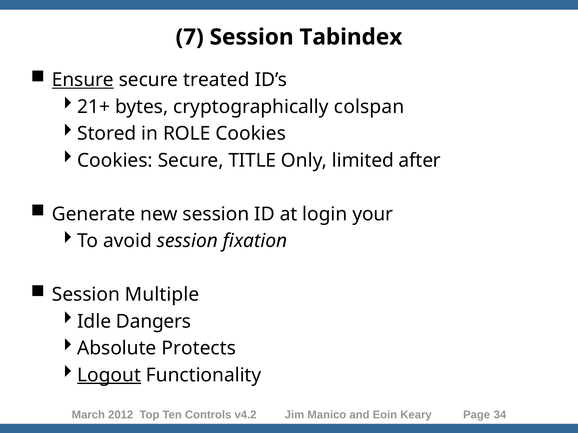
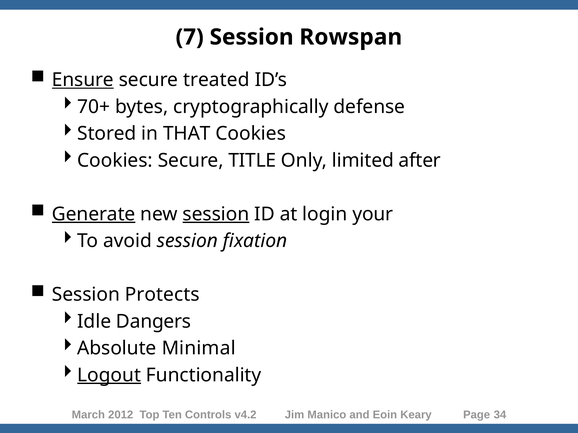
Tabindex: Tabindex -> Rowspan (351, 37)
21+: 21+ -> 70+ (94, 107)
colspan: colspan -> defense (369, 107)
ROLE: ROLE -> THAT (187, 134)
Generate underline: none -> present (94, 214)
session underline: none -> present (216, 214)
Multiple: Multiple -> Protects (162, 295)
Protects: Protects -> Minimal (199, 349)
